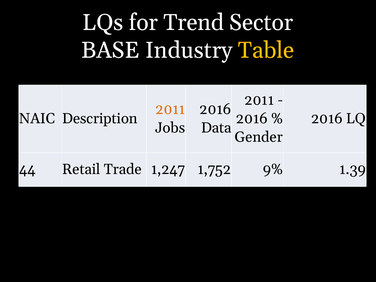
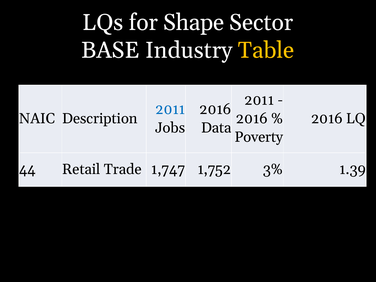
Trend: Trend -> Shape (194, 23)
2011 colour: orange -> blue (170, 109)
Gender: Gender -> Poverty (259, 137)
1,247: 1,247 -> 1,747 (168, 169)
9%: 9% -> 3% (273, 169)
